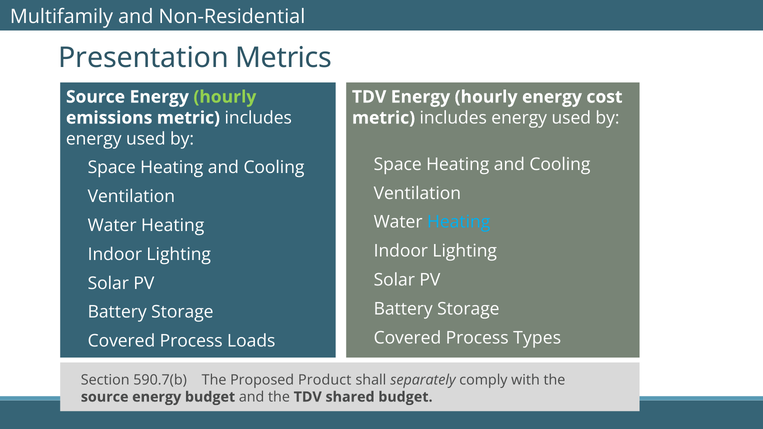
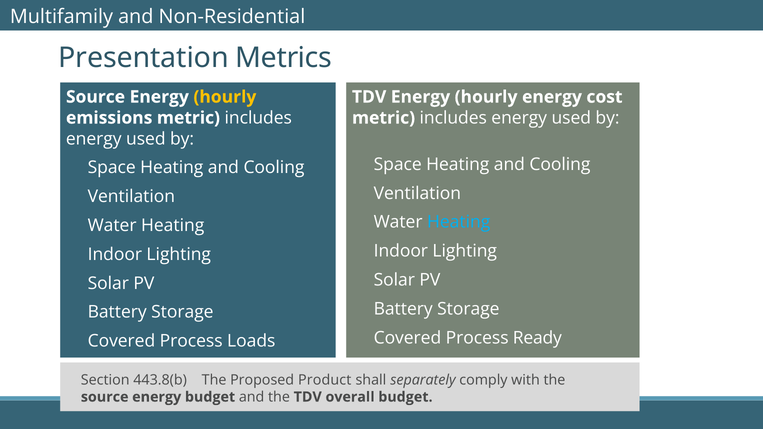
hourly colour: light green -> yellow (225, 97)
Types: Types -> Ready (537, 338)
590.7(b: 590.7(b -> 443.8(b (160, 380)
shared: shared -> overall (350, 397)
